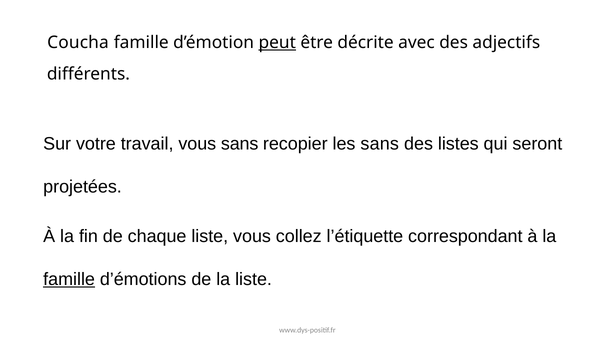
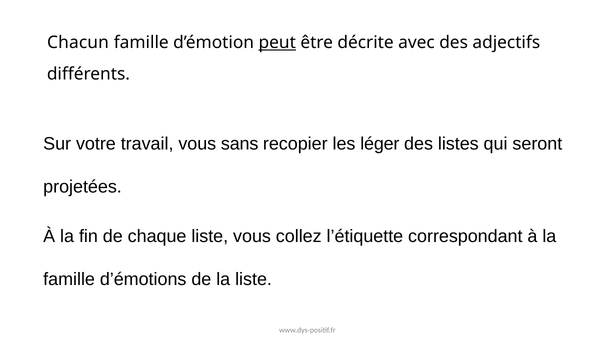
Coucha: Coucha -> Chacun (78, 43)
les sans: sans -> léger (380, 144)
famille underline: present -> none (69, 279)
